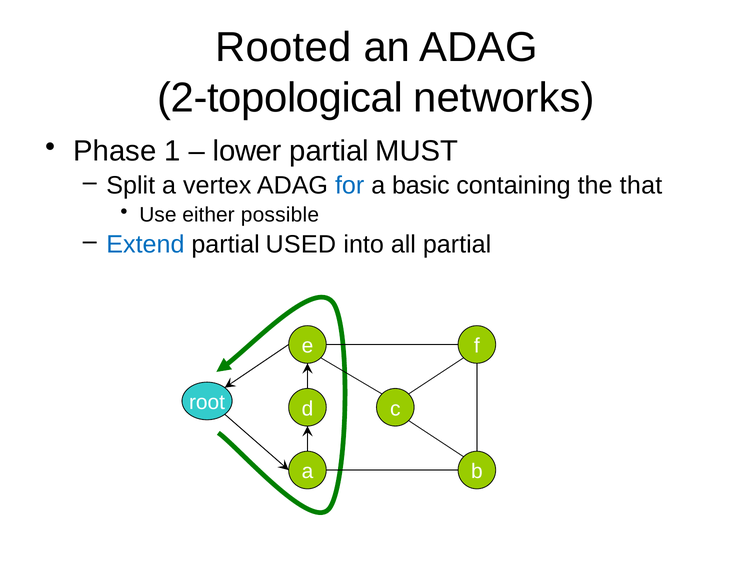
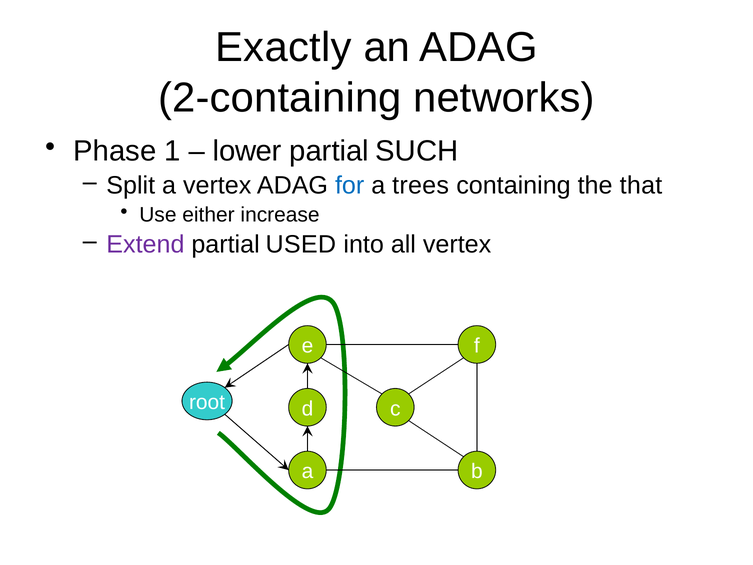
Rooted: Rooted -> Exactly (283, 48)
2-topological: 2-topological -> 2-containing (280, 98)
MUST: MUST -> SUCH (417, 151)
basic: basic -> trees (421, 186)
possible: possible -> increase (280, 215)
Extend colour: blue -> purple (145, 244)
all partial: partial -> vertex (457, 244)
